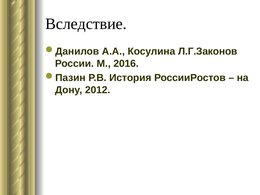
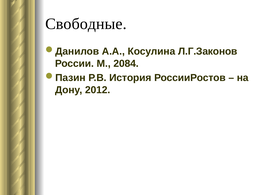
Вследствие: Вследствие -> Свободные (86, 24)
2016: 2016 -> 2084 (126, 64)
